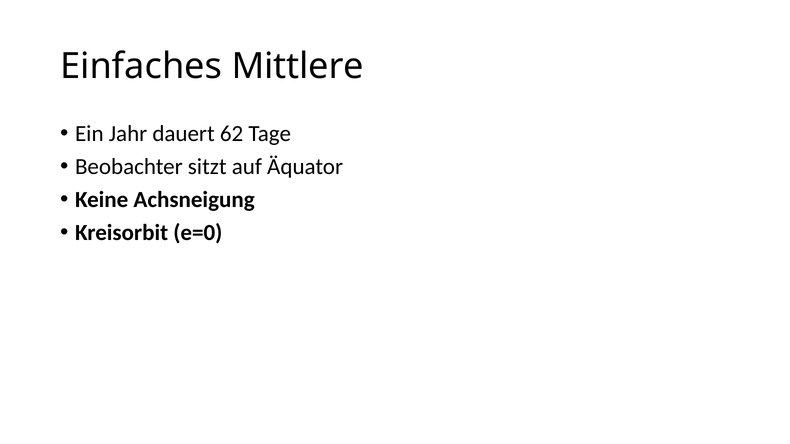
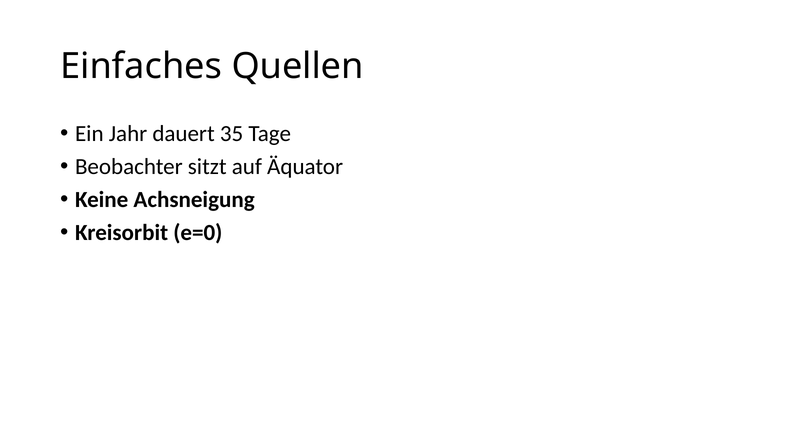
Mittlere: Mittlere -> Quellen (298, 66)
62: 62 -> 35 (232, 134)
